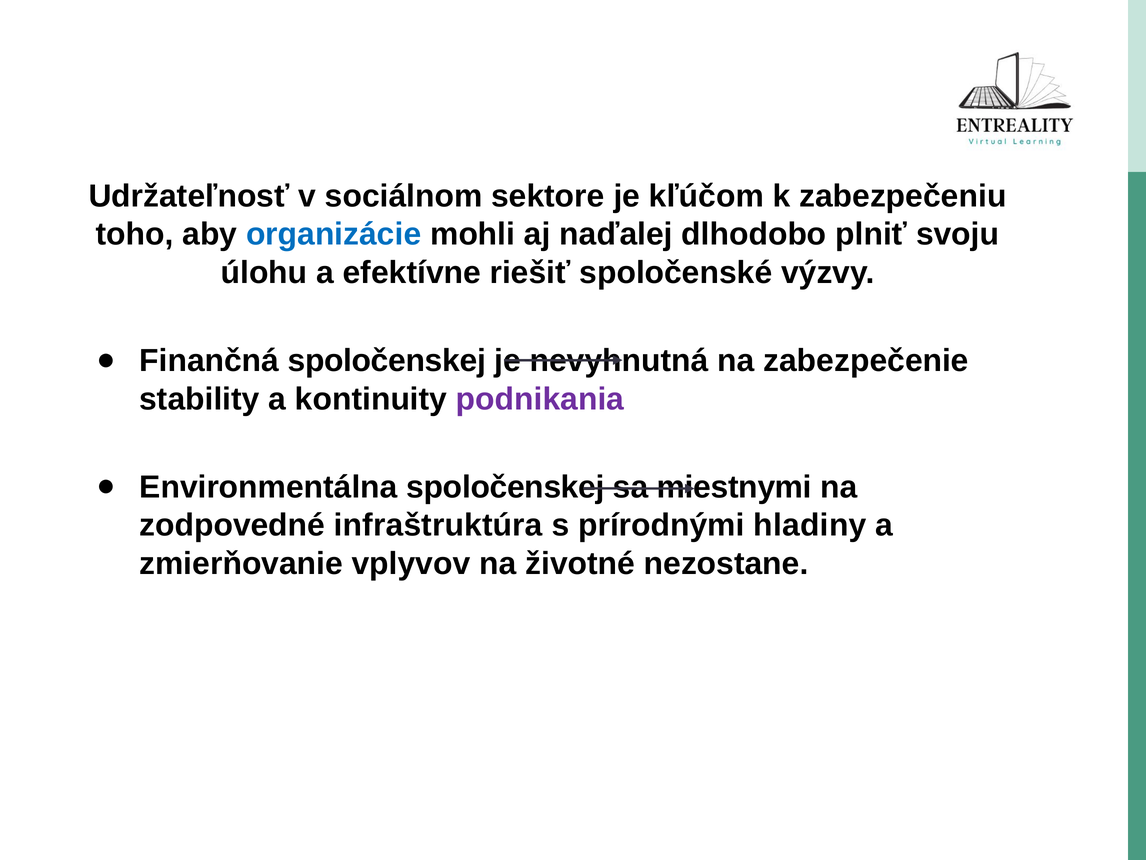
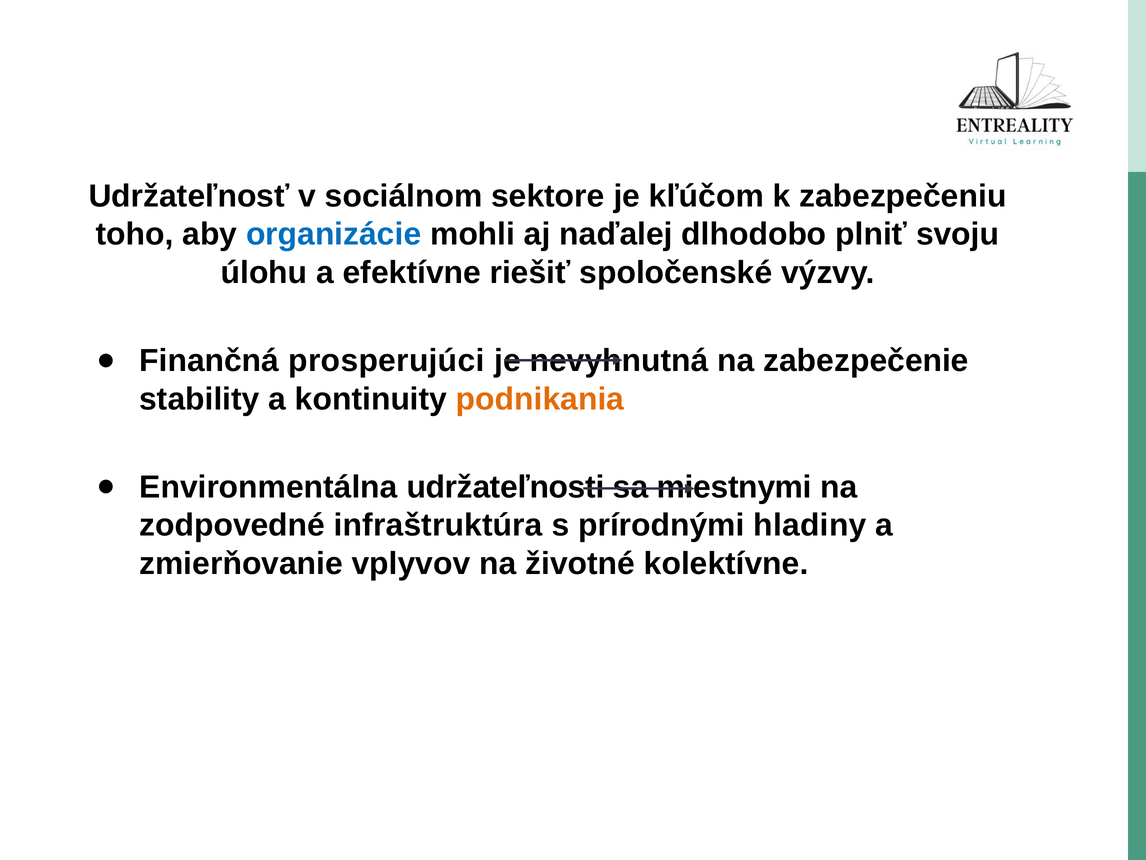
Finančná spoločenskej: spoločenskej -> prosperujúci (386, 361)
podnikania colour: purple -> orange (540, 399)
Environmentálna spoločenskej: spoločenskej -> udržateľnosti (505, 487)
nezostane: nezostane -> kolektívne (726, 563)
